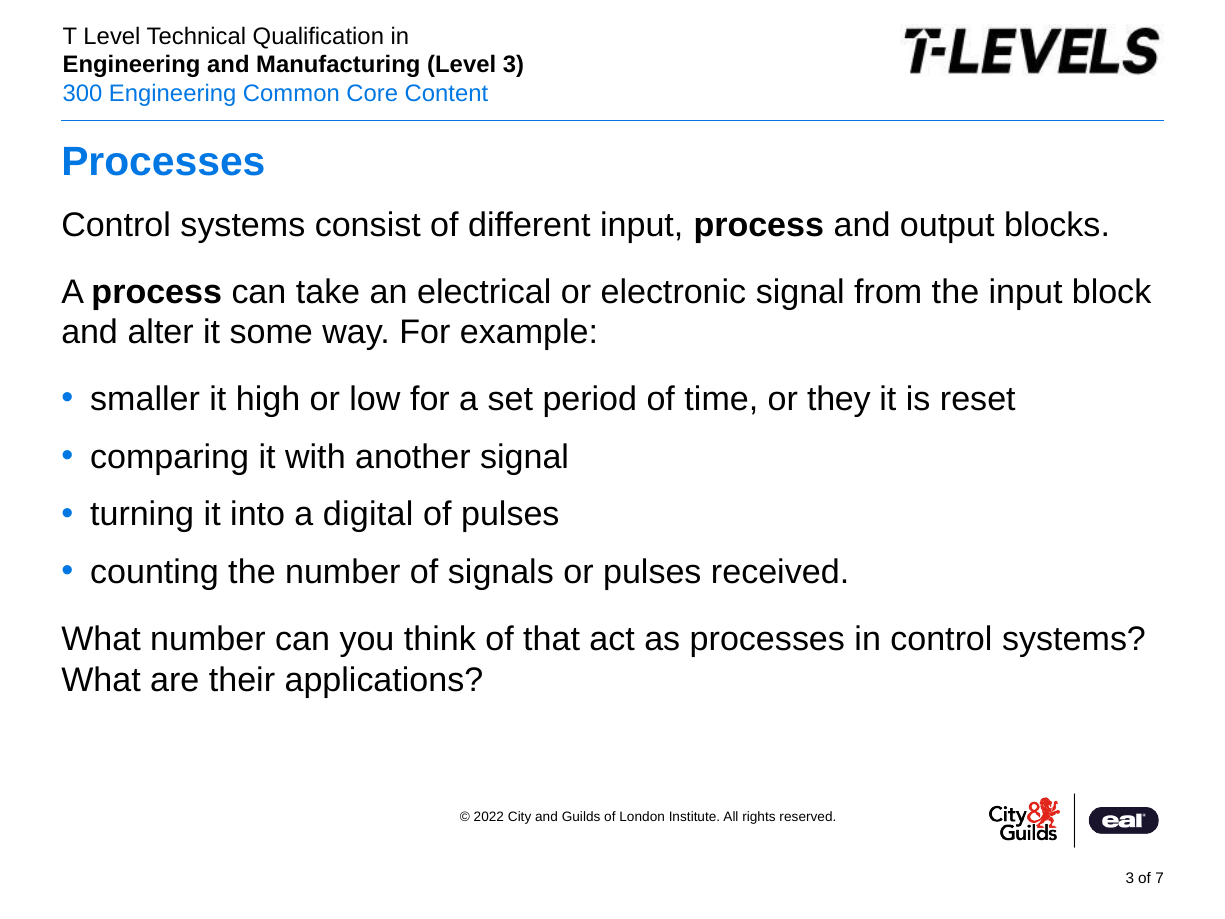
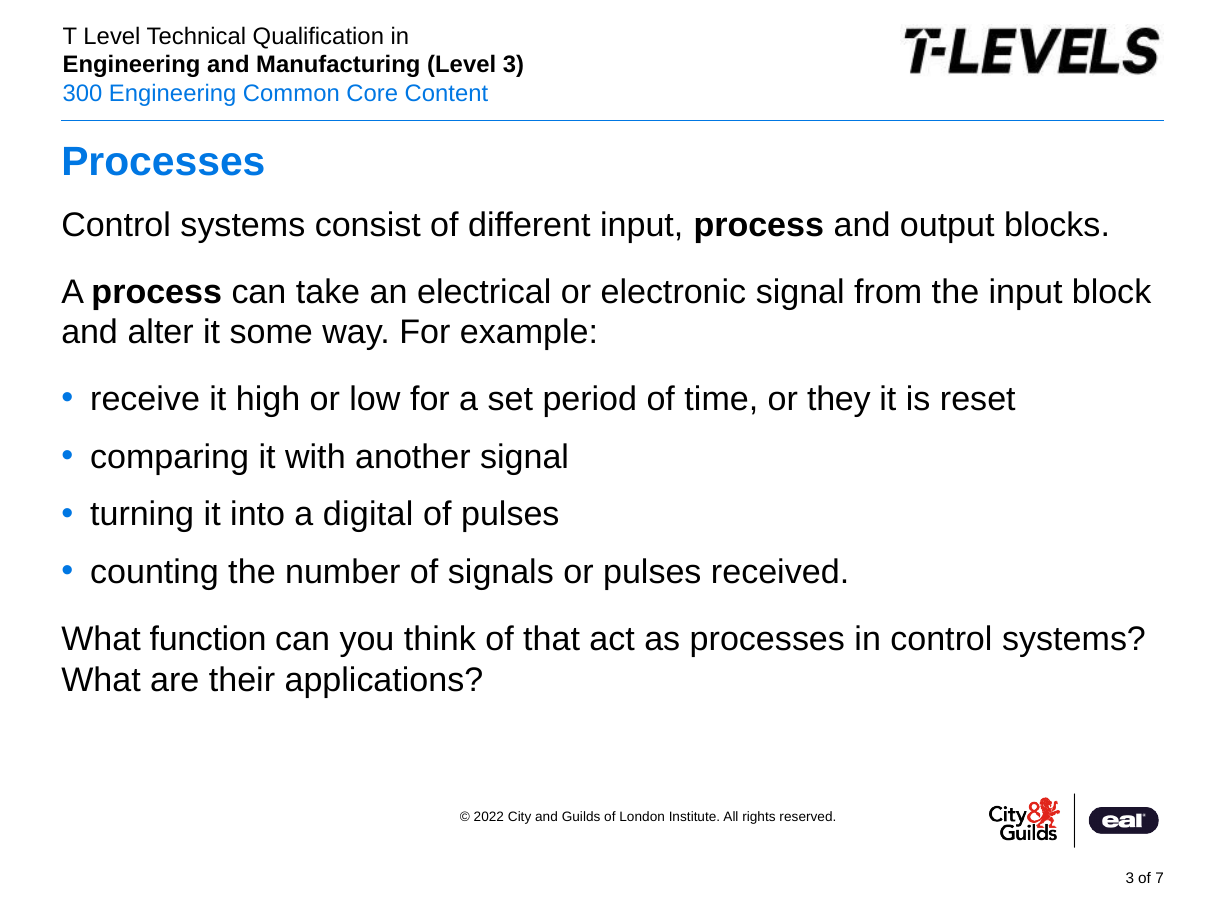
smaller: smaller -> receive (145, 399)
What number: number -> function (208, 639)
